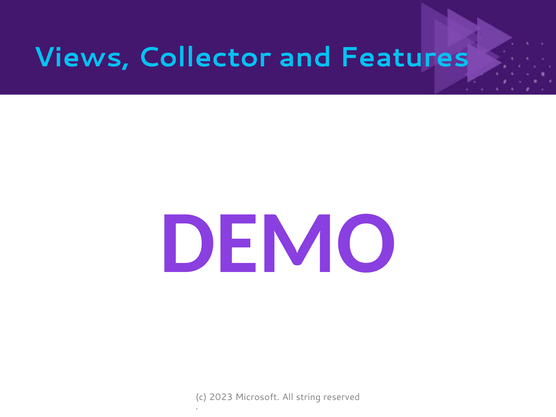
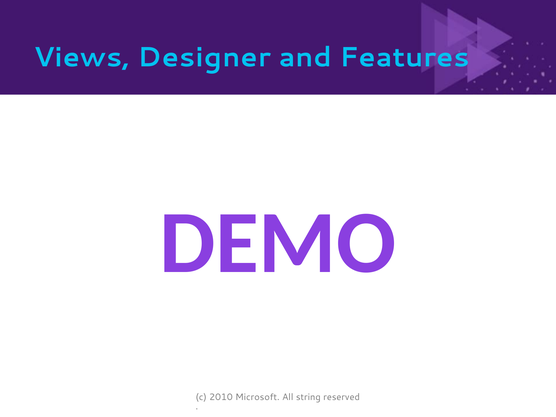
Collector: Collector -> Designer (204, 57)
2023: 2023 -> 2010 (221, 397)
